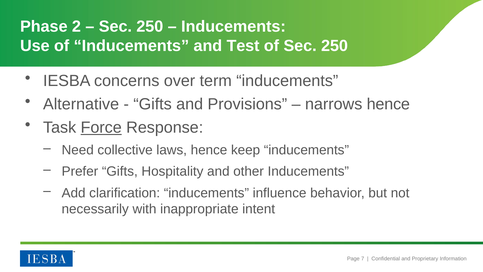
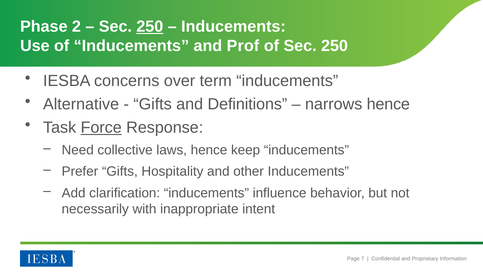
250 underline: none -> present (150, 26)
Test: Test -> Prof (243, 46)
Provisions: Provisions -> Definitions (247, 104)
